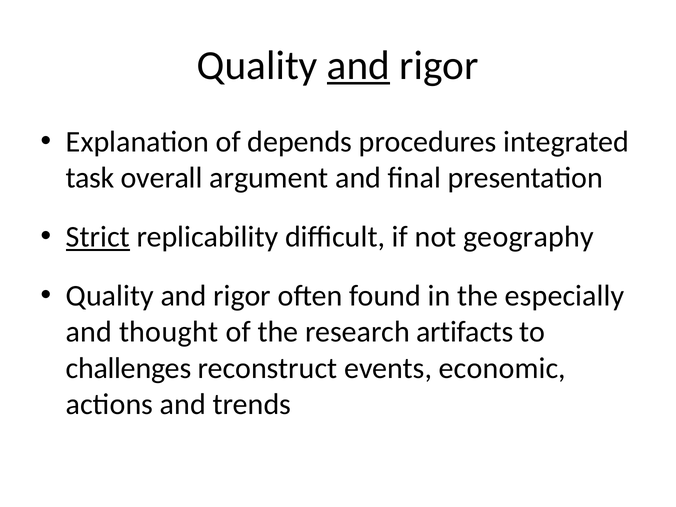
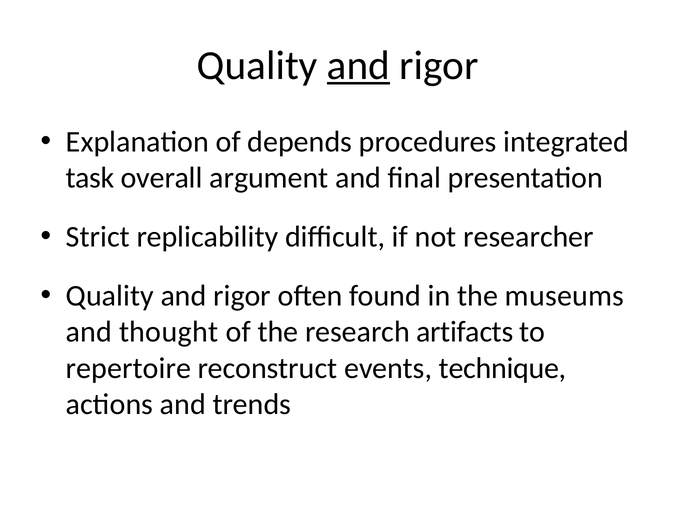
Strict underline: present -> none (98, 237)
geography: geography -> researcher (528, 237)
especially: especially -> museums (565, 296)
challenges: challenges -> repertoire (128, 368)
economic: economic -> technique (503, 368)
